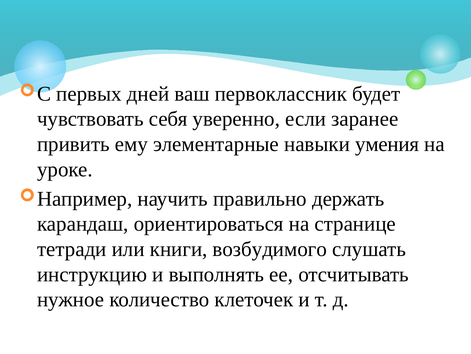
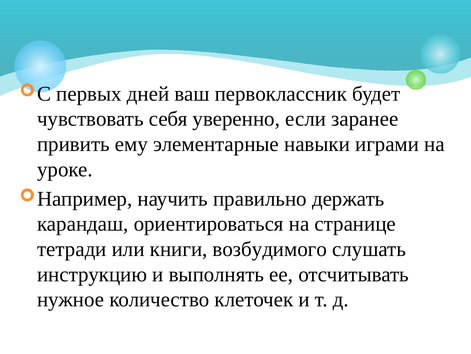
умения: умения -> играми (387, 144)
